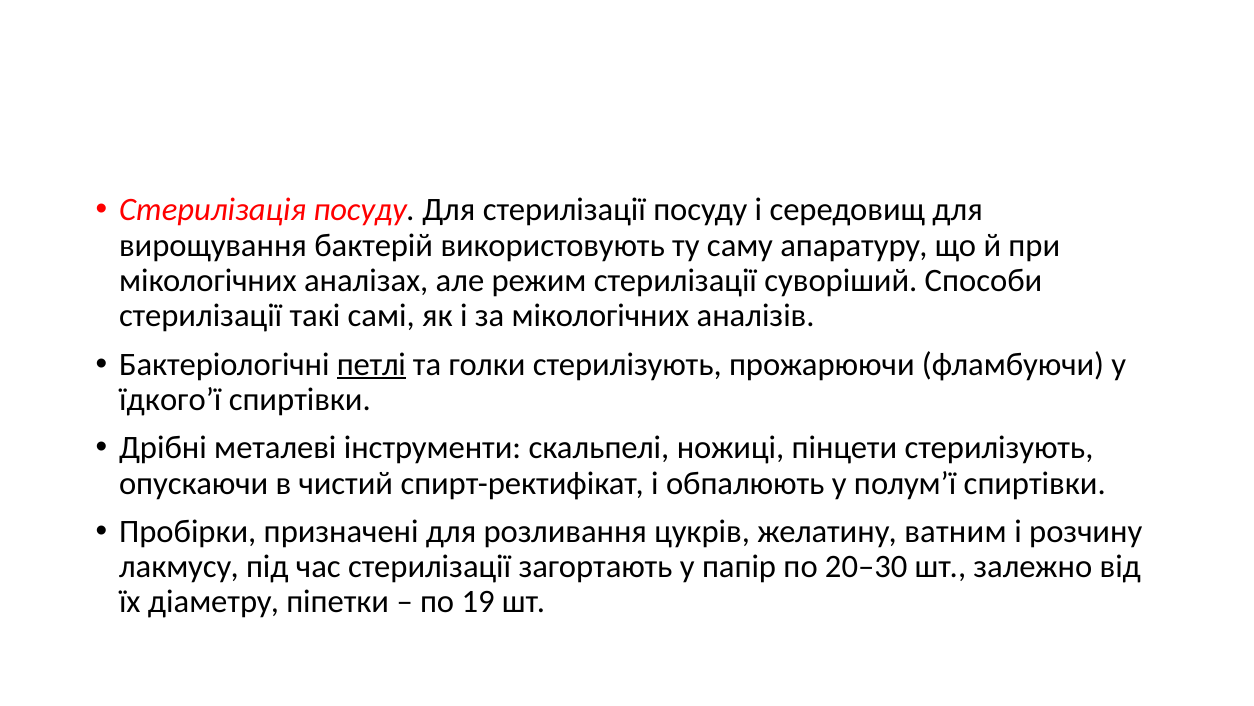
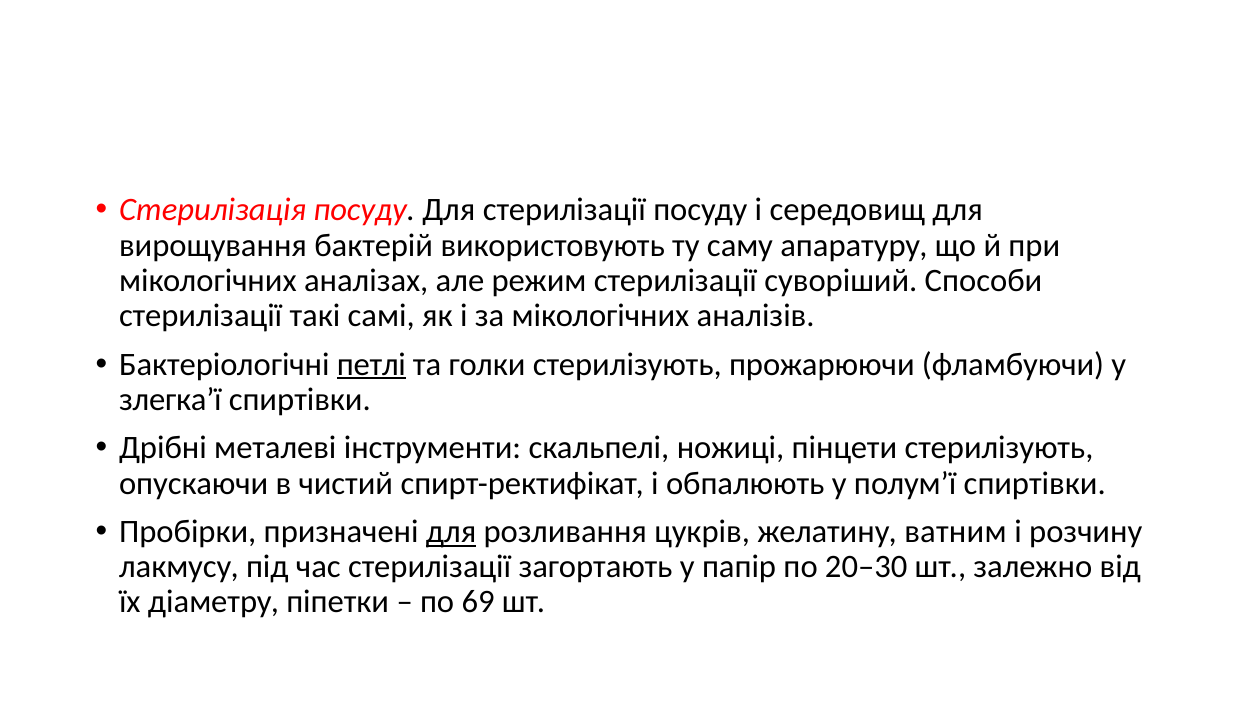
їдкого’ї: їдкого’ї -> злегка’ї (170, 399)
для underline: none -> present (451, 531)
19: 19 -> 69 (478, 602)
